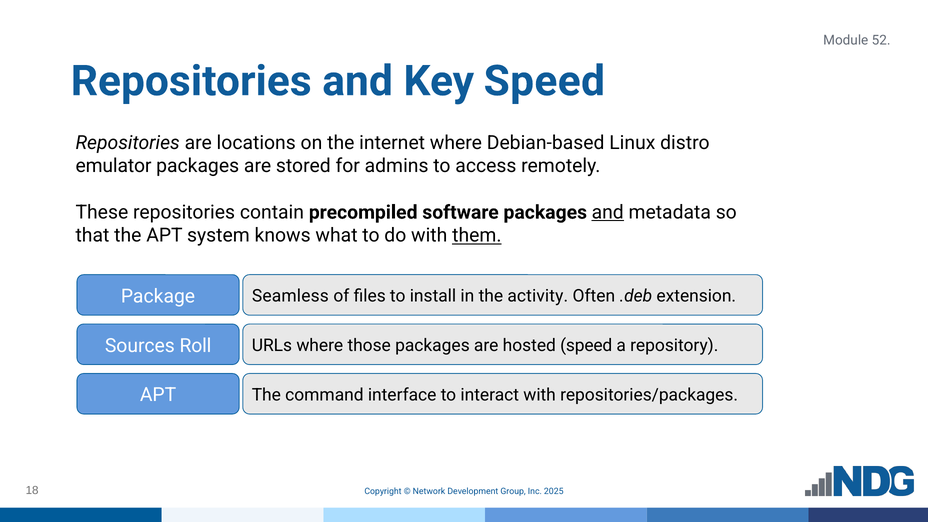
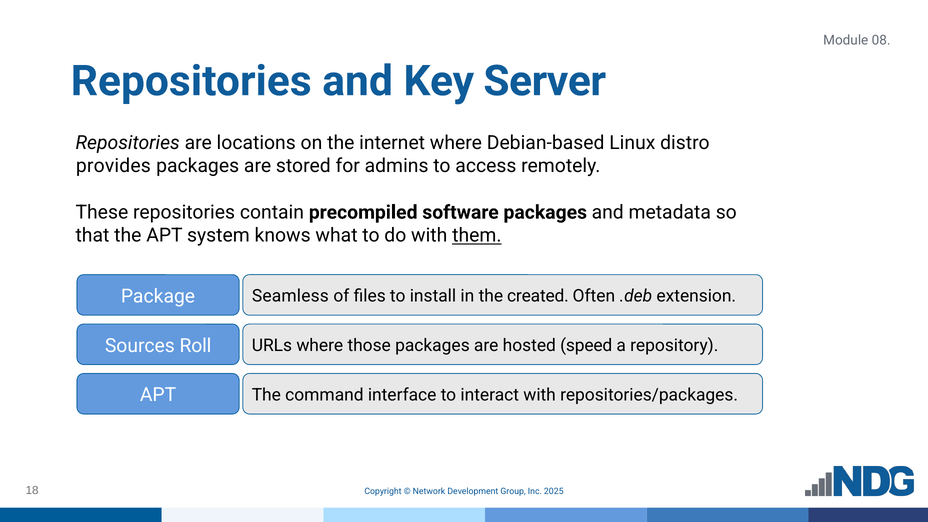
52: 52 -> 08 (881, 40)
Key Speed: Speed -> Server (545, 81)
emulator: emulator -> provides (113, 166)
and underline: present -> none (608, 212)
activity: activity -> created (538, 296)
